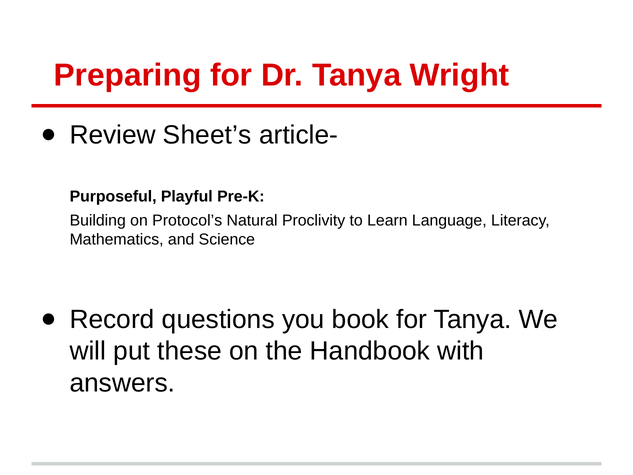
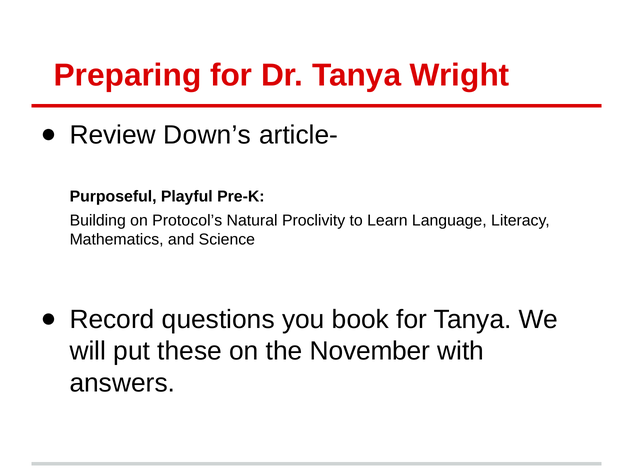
Sheet’s: Sheet’s -> Down’s (207, 135)
Handbook: Handbook -> November (370, 351)
